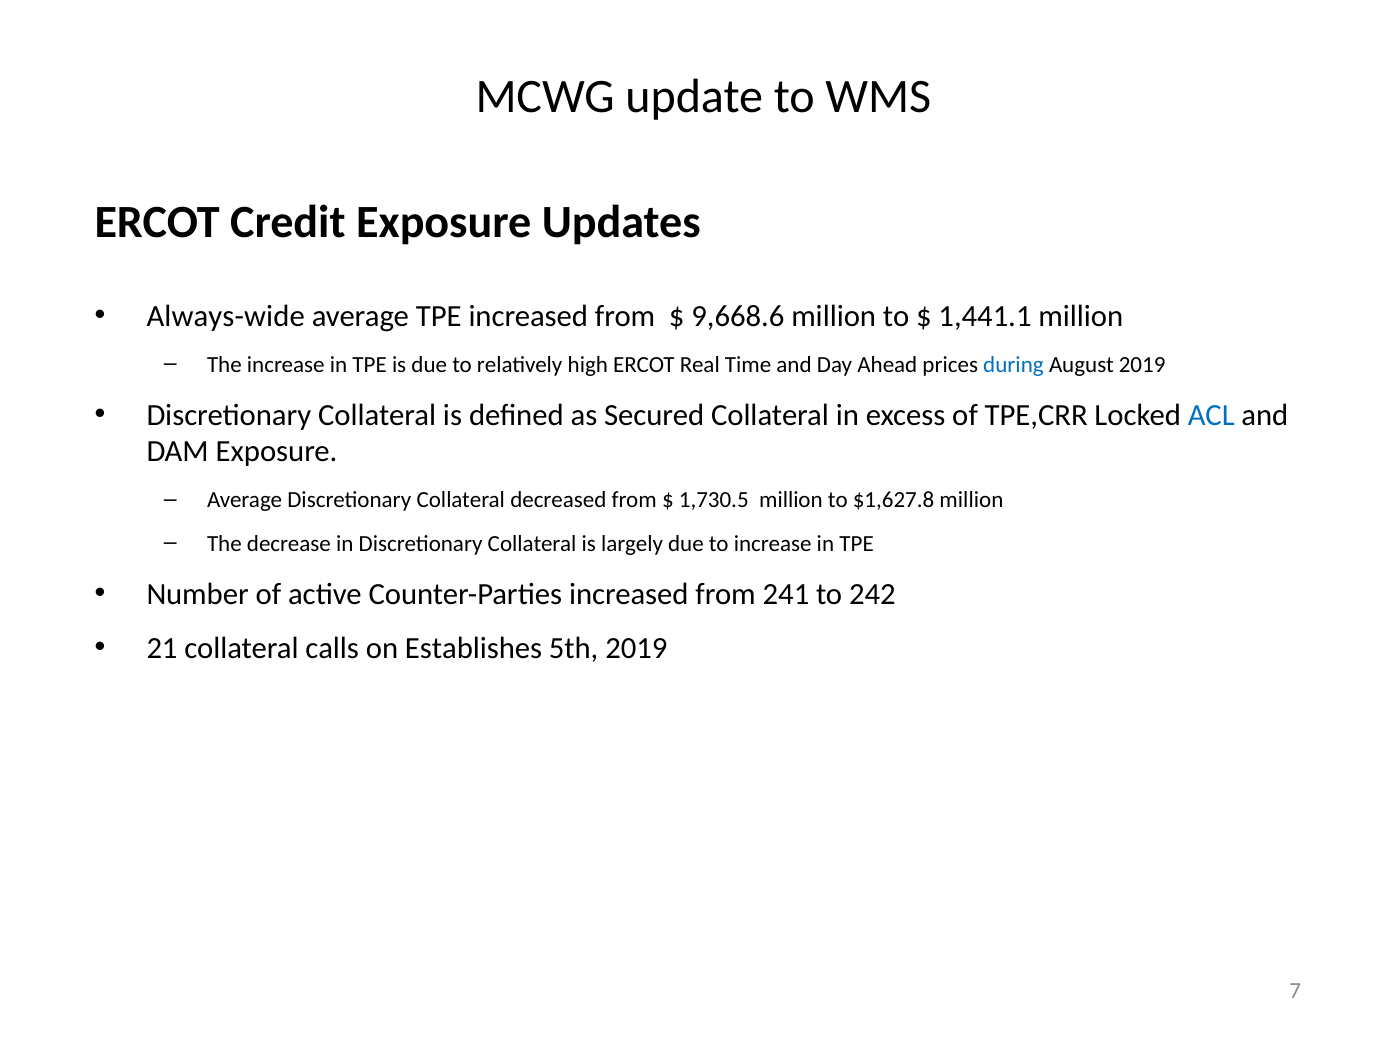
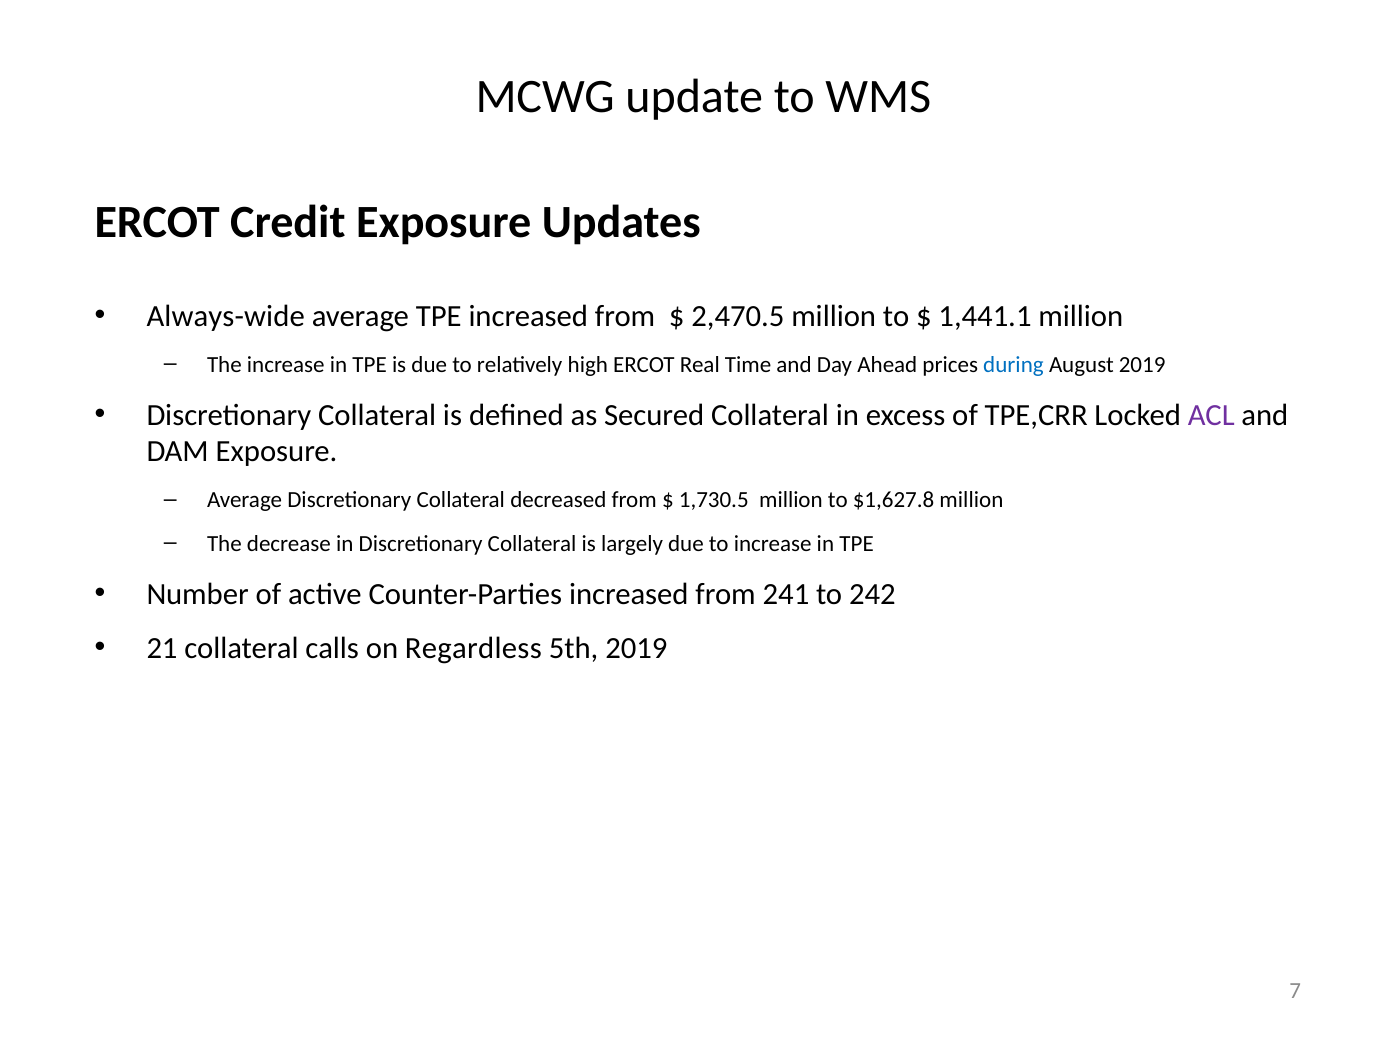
9,668.6: 9,668.6 -> 2,470.5 (738, 317)
ACL colour: blue -> purple (1211, 415)
Establishes: Establishes -> Regardless (473, 649)
